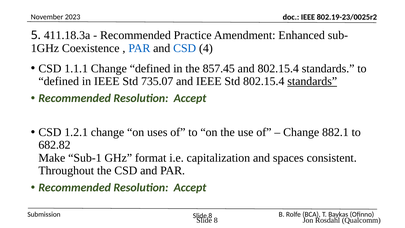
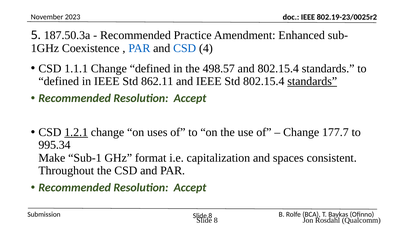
411.18.3a: 411.18.3a -> 187.50.3a (67, 35)
857.45: 857.45 -> 498.57 (219, 68)
735.07: 735.07 -> 862.11 (157, 81)
1.2.1 underline: none -> present (76, 132)
882.1: 882.1 -> 177.7 (335, 132)
682.82: 682.82 -> 995.34 (54, 145)
